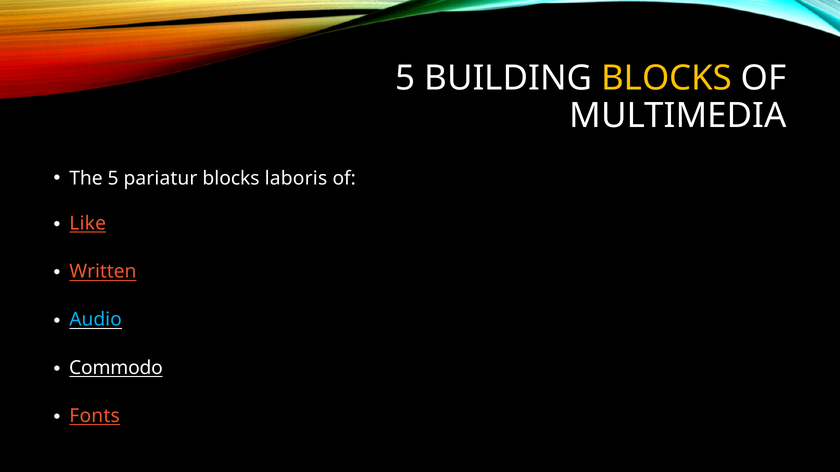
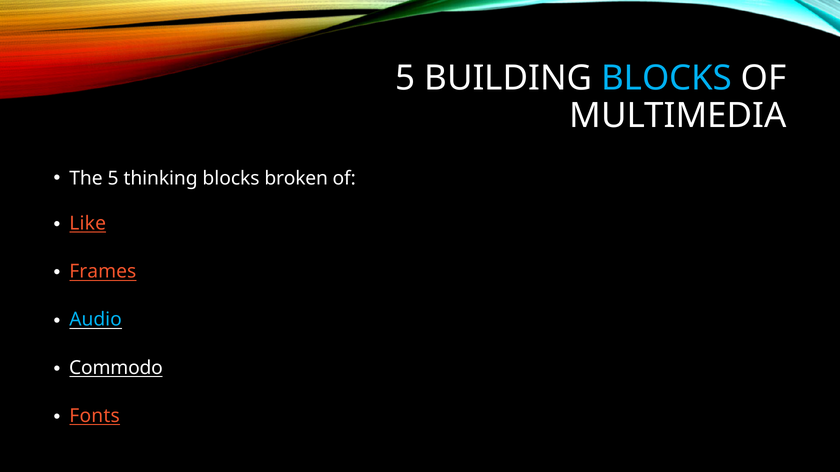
BLOCKS colour: yellow -> light blue (667, 78)
pariatur: pariatur -> thinking (161, 179)
laboris: laboris -> broken (296, 179)
Written: Written -> Frames (103, 272)
